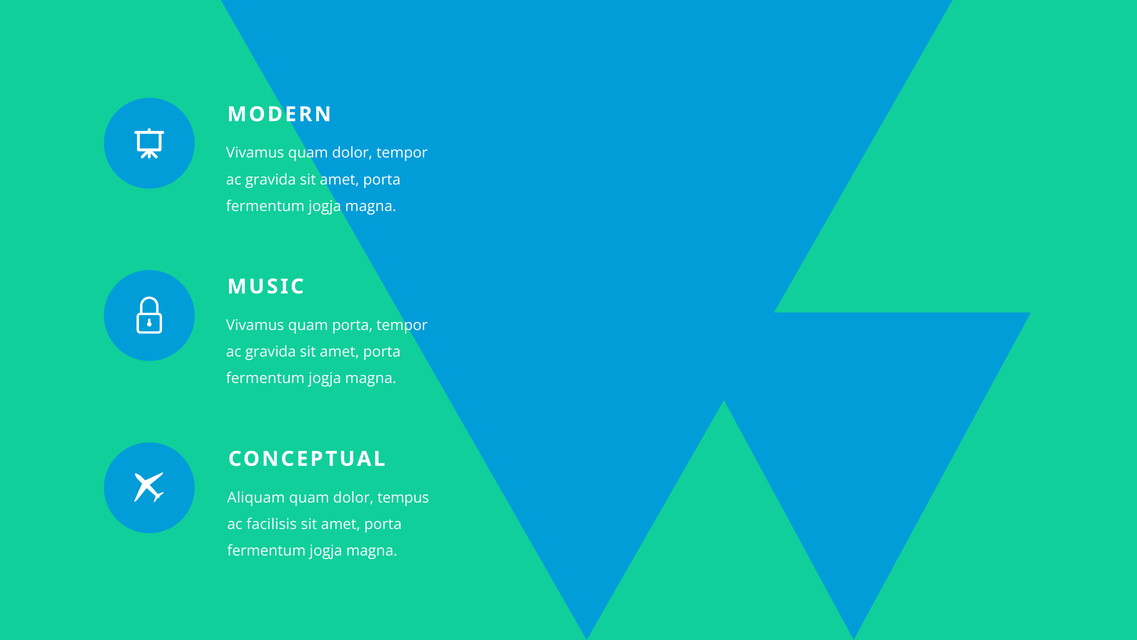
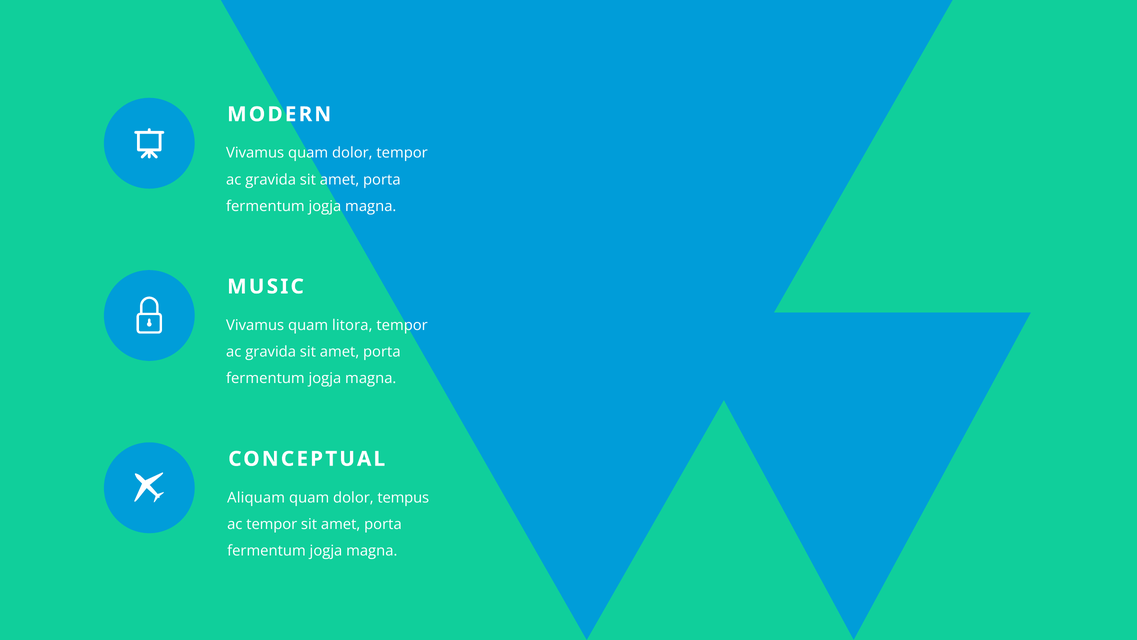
quam porta: porta -> litora (352, 325)
ac facilisis: facilisis -> tempor (272, 524)
